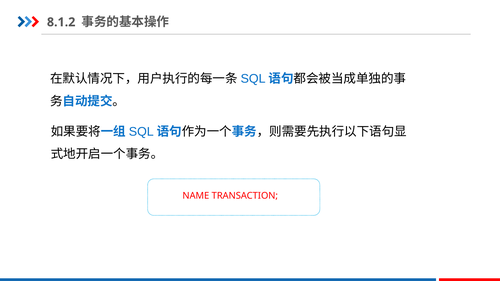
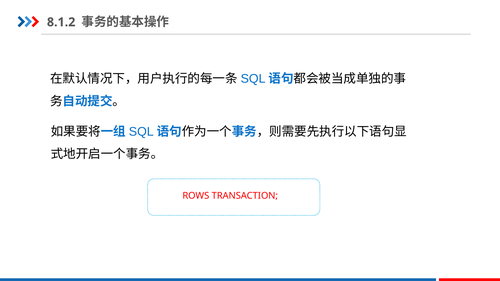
NAME: NAME -> ROWS (196, 196)
